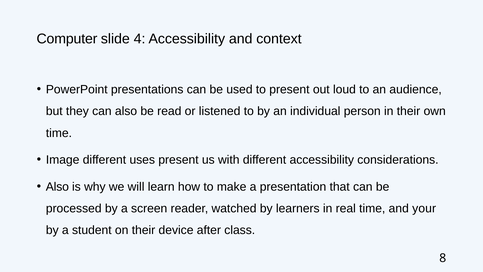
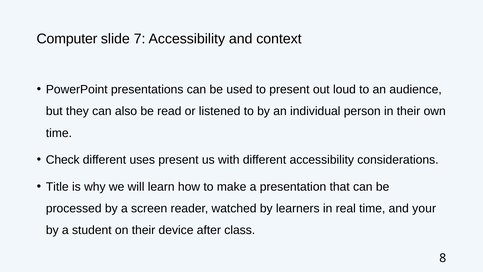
4: 4 -> 7 (140, 39)
Image: Image -> Check (63, 160)
Also: Also -> Title (57, 186)
